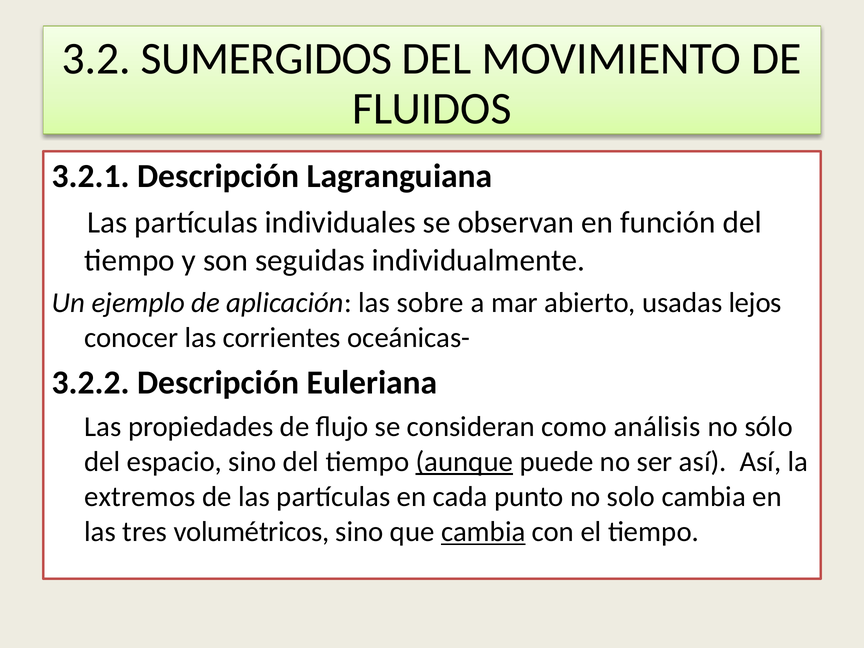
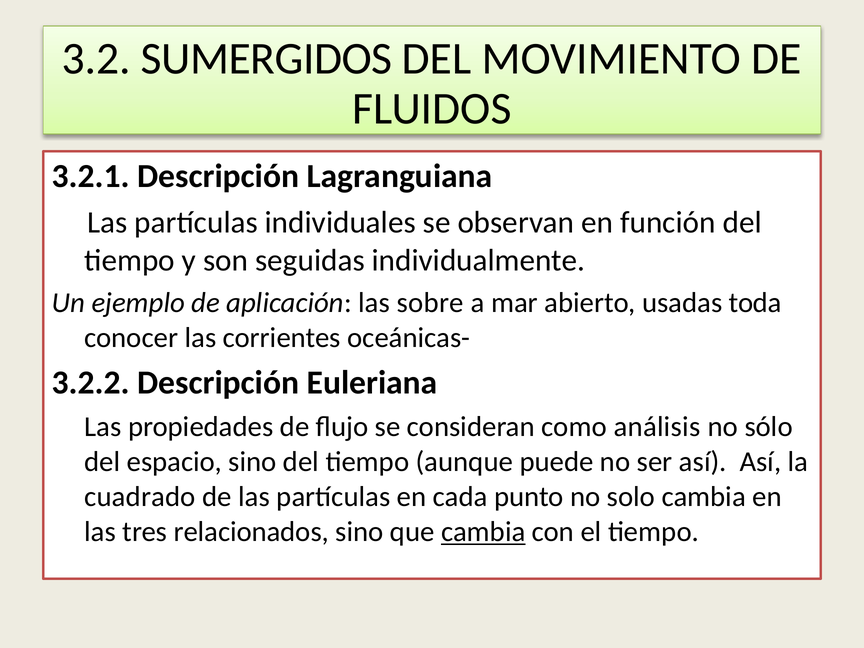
lejos: lejos -> toda (755, 303)
aunque underline: present -> none (464, 462)
extremos: extremos -> cuadrado (140, 497)
volumétricos: volumétricos -> relacionados (251, 532)
